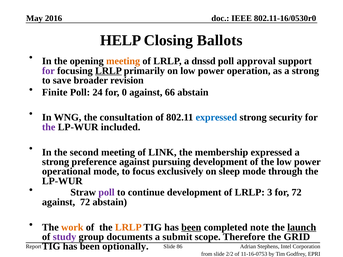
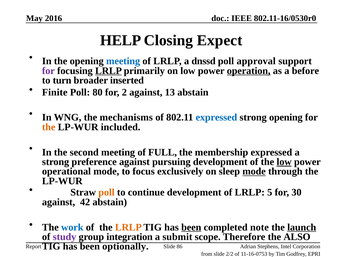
Ballots: Ballots -> Expect (220, 41)
meeting colour: orange -> blue (123, 61)
operation underline: none -> present (249, 71)
as a strong: strong -> before (305, 71)
save: save -> turn (62, 80)
revision: revision -> inserted (127, 80)
24: 24 -> 80 (98, 92)
0: 0 -> 2 (124, 92)
66: 66 -> 13 (170, 92)
consultation: consultation -> mechanisms (126, 118)
strong security: security -> opening (286, 118)
the colour: purple -> orange (49, 127)
LINK: LINK -> FULL (163, 152)
low underline: none -> present (284, 162)
mode underline: none -> present (254, 172)
poll colour: purple -> orange (106, 193)
3: 3 -> 5 (270, 193)
for 72: 72 -> 30 (297, 193)
against 72: 72 -> 42 (85, 202)
work colour: orange -> blue (72, 227)
documents: documents -> integration (130, 237)
GRID: GRID -> ALSO (297, 237)
